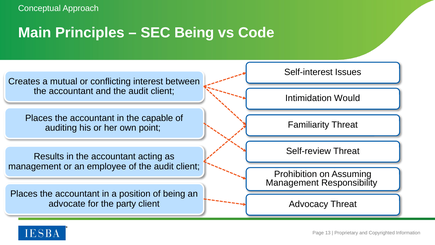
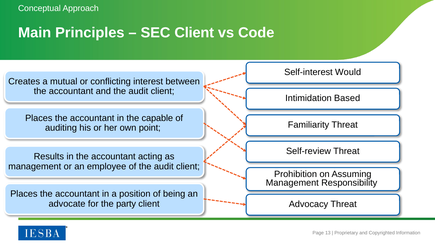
SEC Being: Being -> Client (194, 33)
Issues: Issues -> Would (348, 72)
Would: Would -> Based (347, 98)
